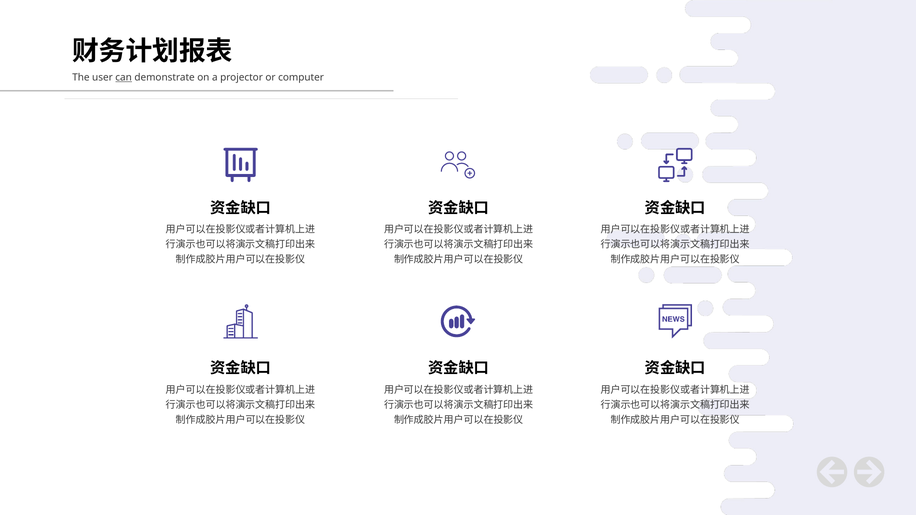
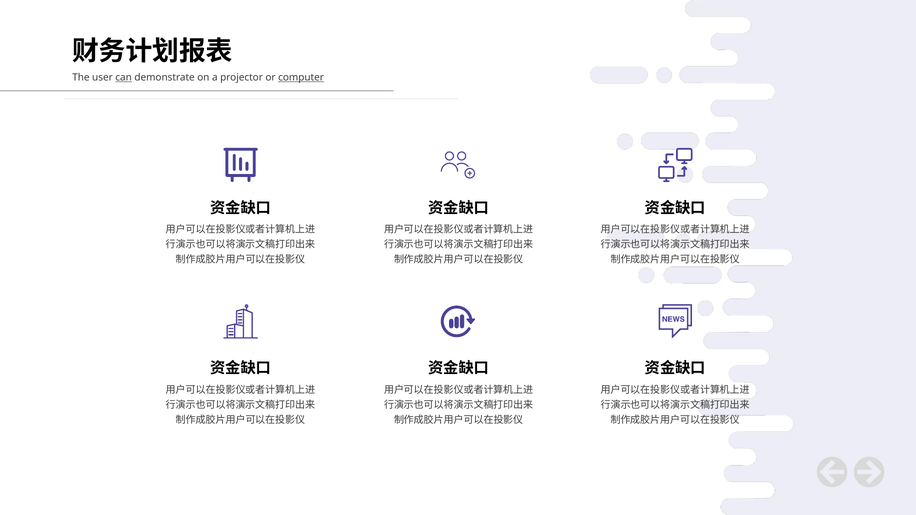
computer underline: none -> present (301, 77)
